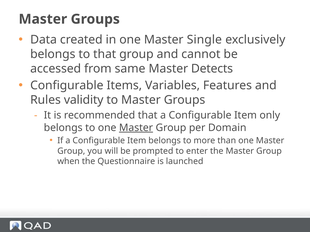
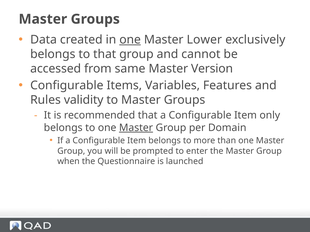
one underline: none -> present (130, 40)
Single: Single -> Lower (204, 40)
Detects: Detects -> Version (212, 69)
